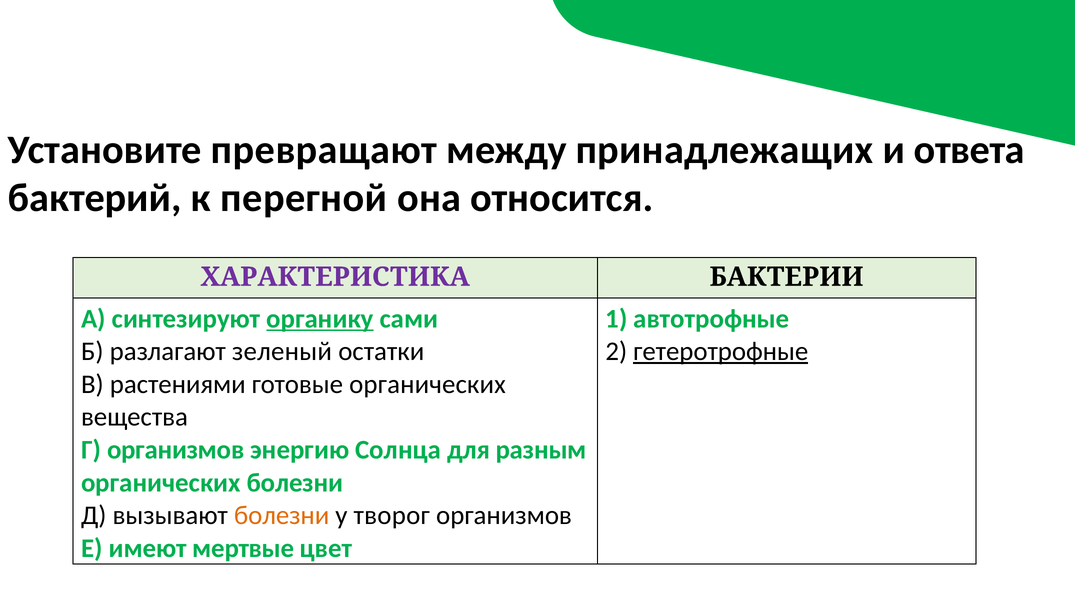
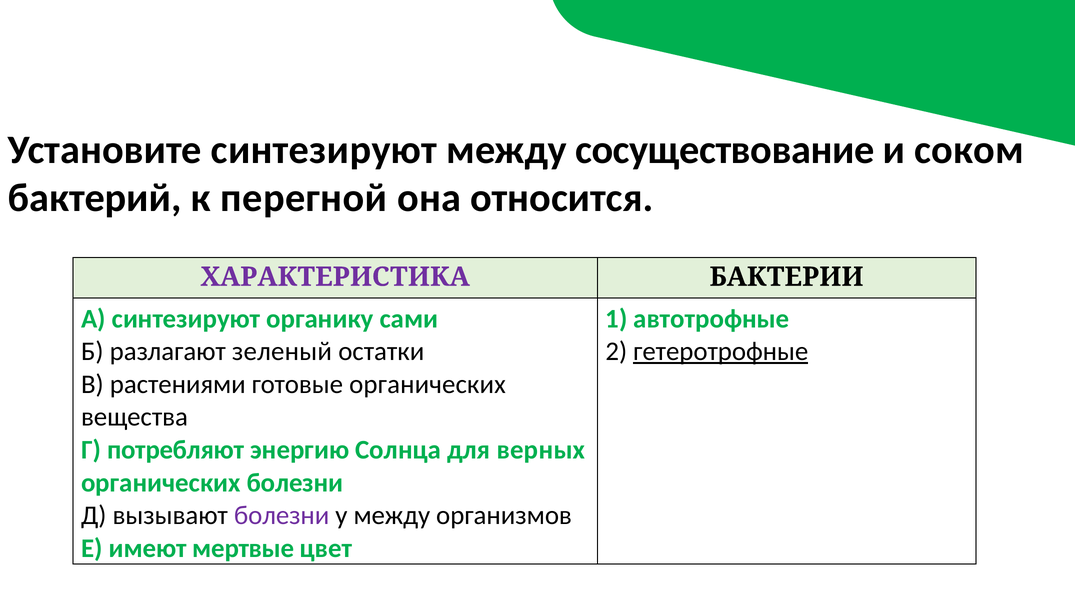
Установите превращают: превращают -> синтезируют (324, 150)
принадлежащих: принадлежащих -> сосуществование (725, 150)
ответа: ответа -> соком (969, 150)
органику underline: present -> none (320, 318)
Г организмов: организмов -> потребляют (176, 450)
разным: разным -> верных (541, 450)
болезни colour: orange -> purple (282, 515)
у творог: творог -> между (392, 515)
